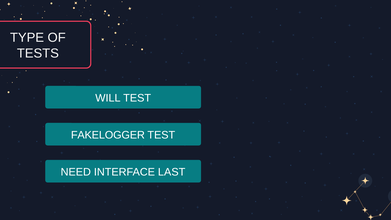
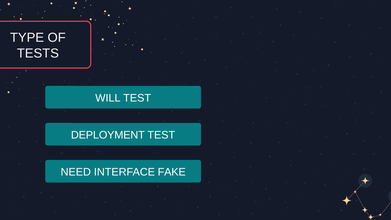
FAKELOGGER: FAKELOGGER -> DEPLOYMENT (108, 135)
LAST: LAST -> FAKE (172, 172)
